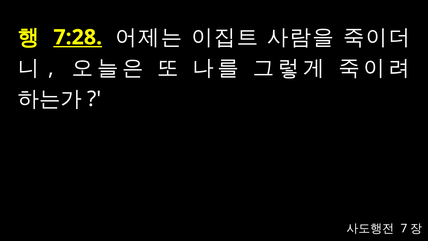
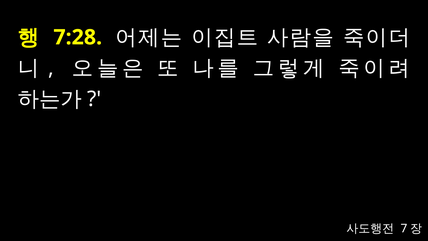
7:28 underline: present -> none (78, 37)
